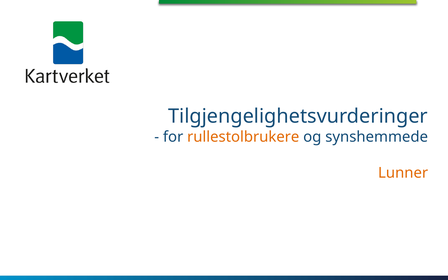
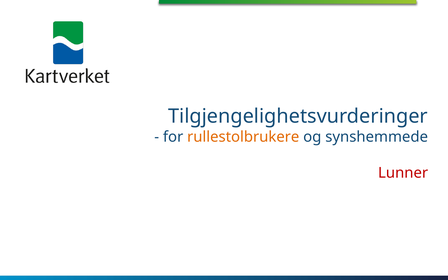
Lunner colour: orange -> red (403, 173)
